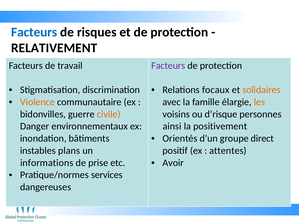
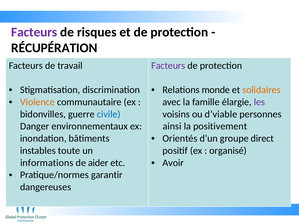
Facteurs colour: blue -> purple (34, 32)
RELATIVEMENT: RELATIVEMENT -> RÉCUPÉRATION (54, 48)
focaux: focaux -> monde (216, 90)
les colour: orange -> purple (259, 102)
civile colour: orange -> blue (109, 114)
d’risque: d’risque -> d’viable (221, 114)
plans: plans -> toute (69, 151)
attentes: attentes -> organisé (228, 151)
prise: prise -> aider (98, 163)
services: services -> garantir (107, 175)
